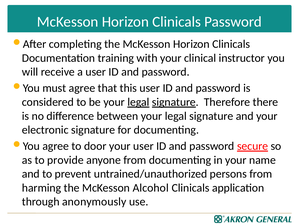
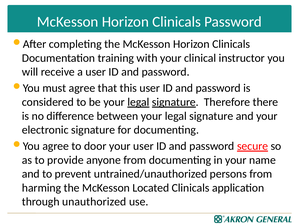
Alcohol: Alcohol -> Located (151, 188)
anonymously: anonymously -> unauthorized (94, 202)
